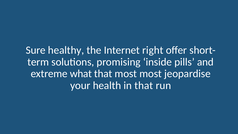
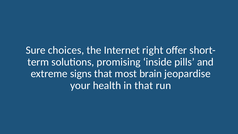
healthy: healthy -> choices (66, 50)
what: what -> signs (81, 74)
most most: most -> brain (151, 74)
